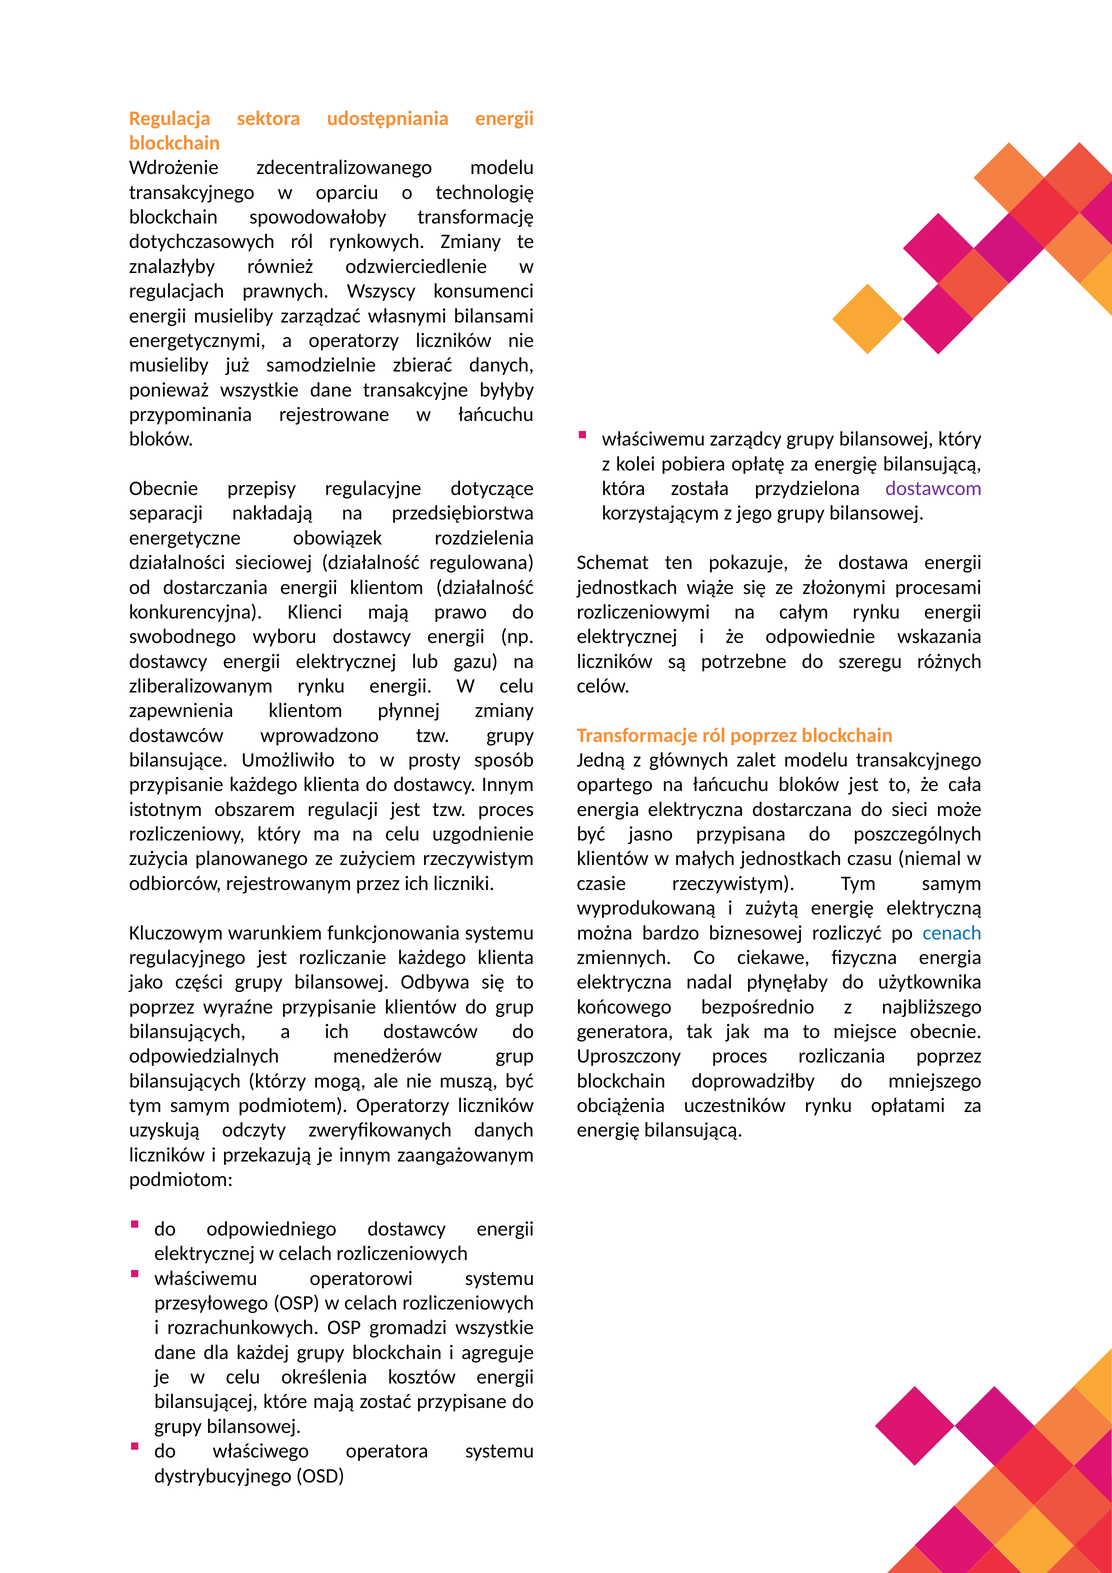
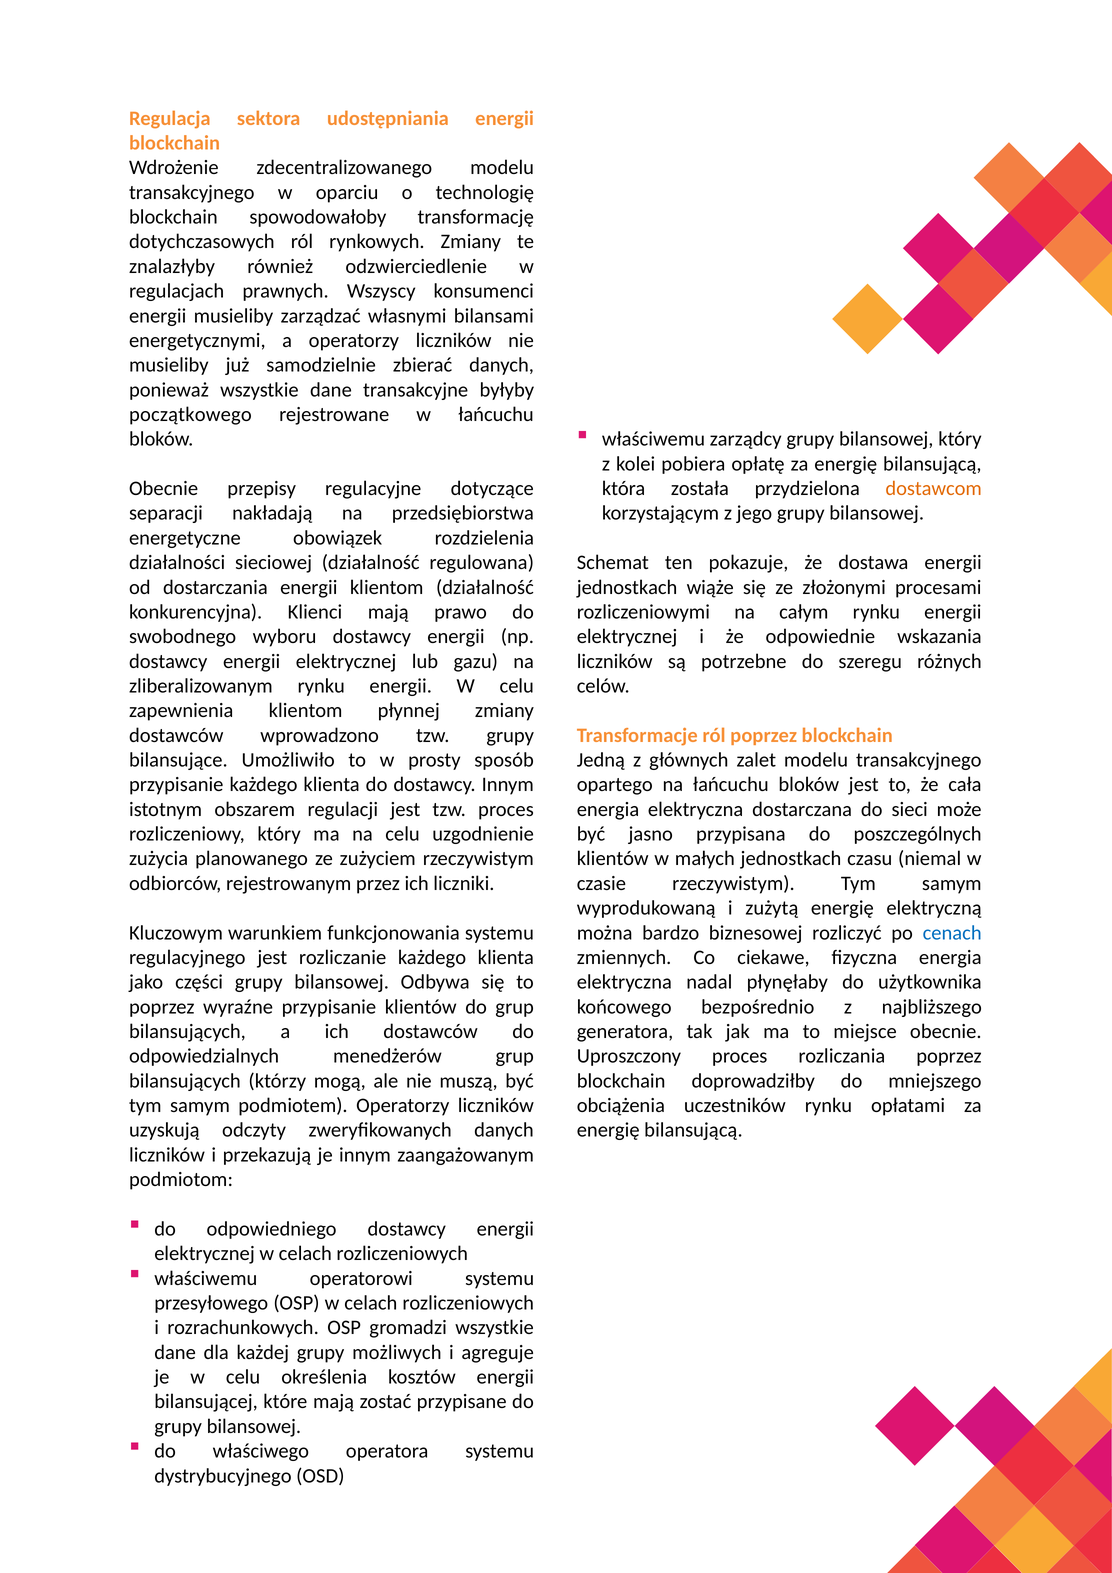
przypominania: przypominania -> początkowego (190, 414)
dostawcom colour: purple -> orange (934, 488)
grupy blockchain: blockchain -> możliwych (397, 1352)
